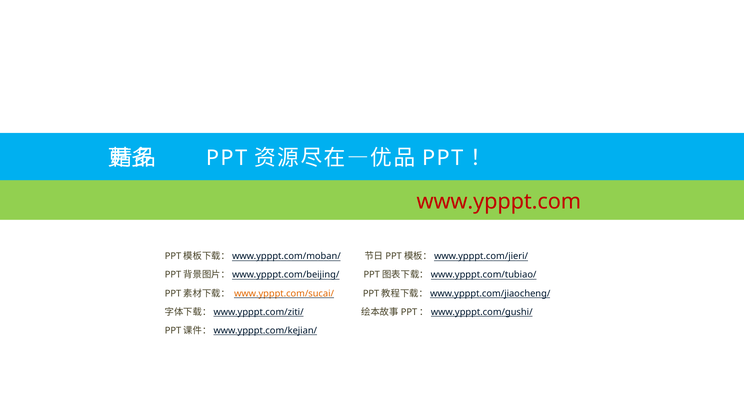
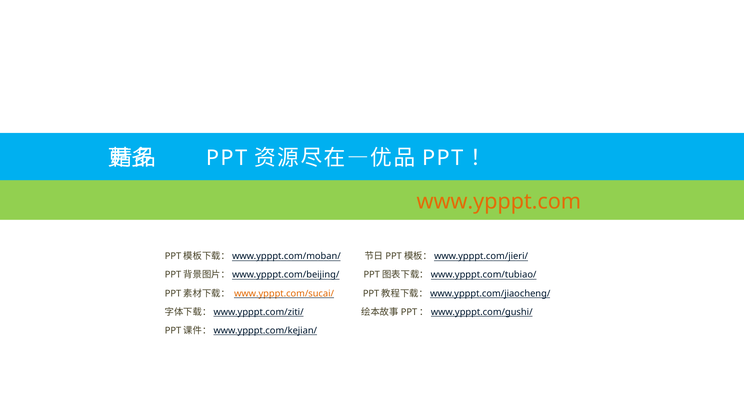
www.ypppt.com colour: red -> orange (499, 202)
